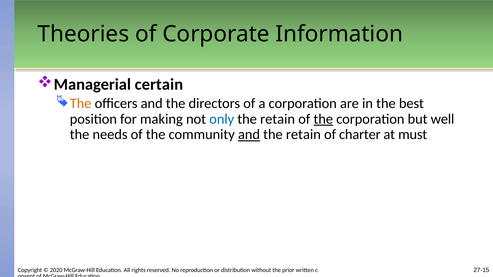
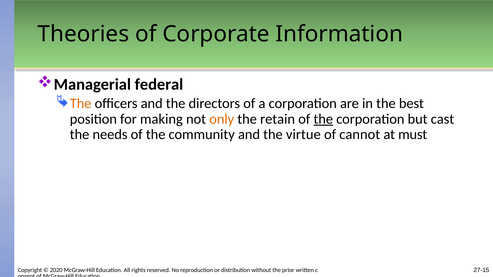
certain: certain -> federal (159, 84)
only colour: blue -> orange (222, 119)
well: well -> cast (442, 119)
and underline: present -> none (249, 135)
retain: retain -> virtue (303, 135)
charter: charter -> cannot (360, 135)
